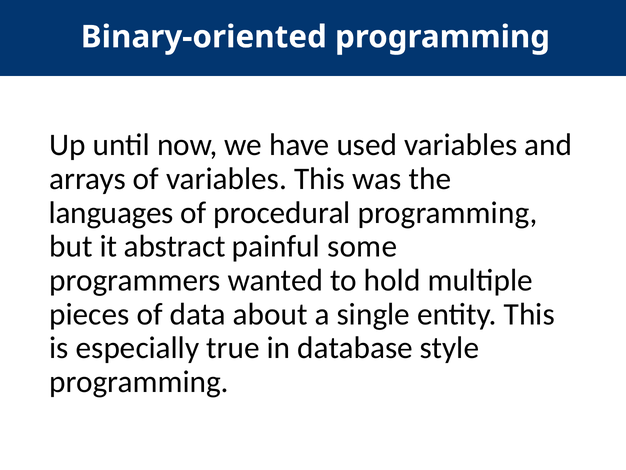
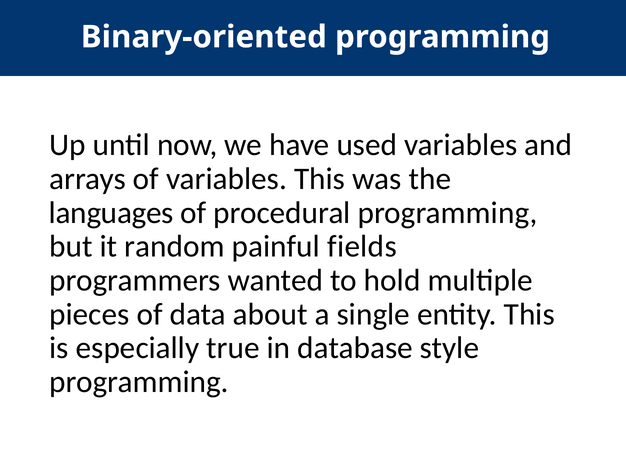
abstract: abstract -> random (175, 246)
some: some -> fields (362, 246)
